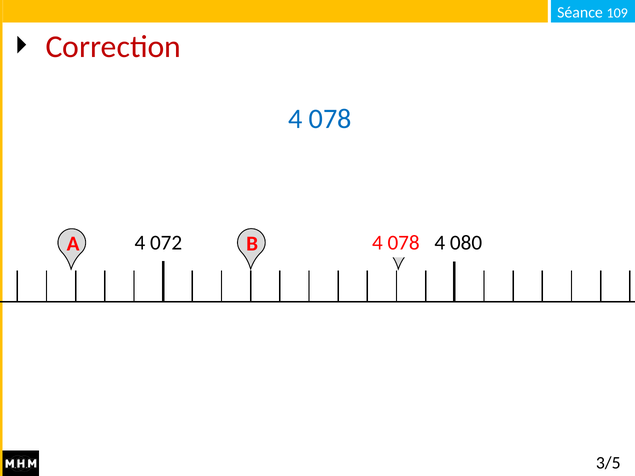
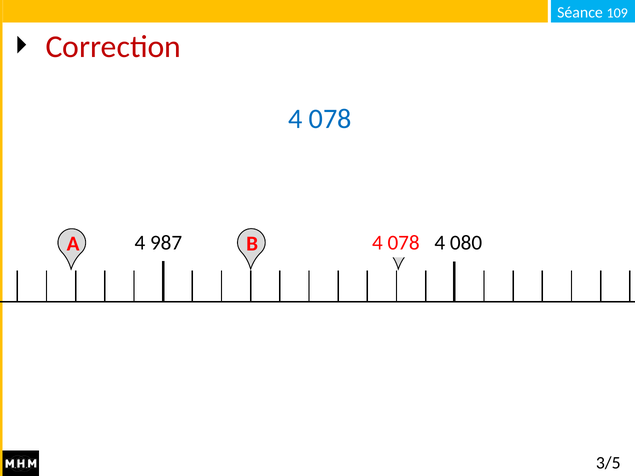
072: 072 -> 987 (166, 243)
